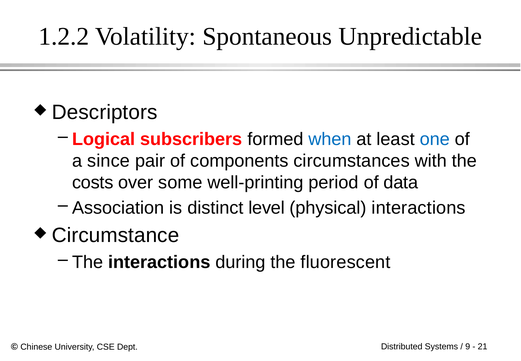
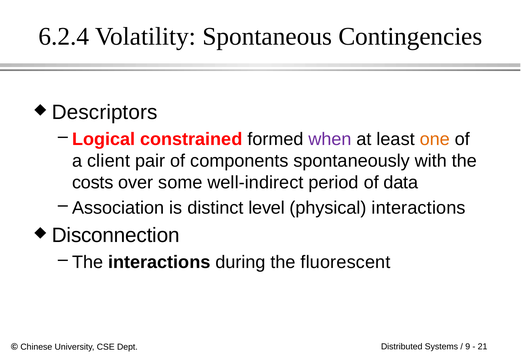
1.2.2: 1.2.2 -> 6.2.4 (64, 36)
Unpredictable: Unpredictable -> Contingencies (410, 36)
subscribers: subscribers -> constrained (191, 139)
when colour: blue -> purple (330, 139)
one colour: blue -> orange (435, 139)
since: since -> client (109, 161)
circumstances: circumstances -> spontaneously (352, 161)
well-printing: well-printing -> well-indirect (255, 182)
Circumstance: Circumstance -> Disconnection (116, 235)
